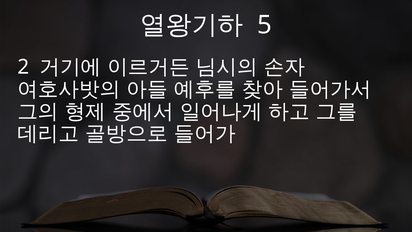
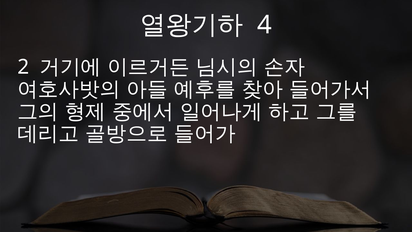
5: 5 -> 4 (264, 25)
